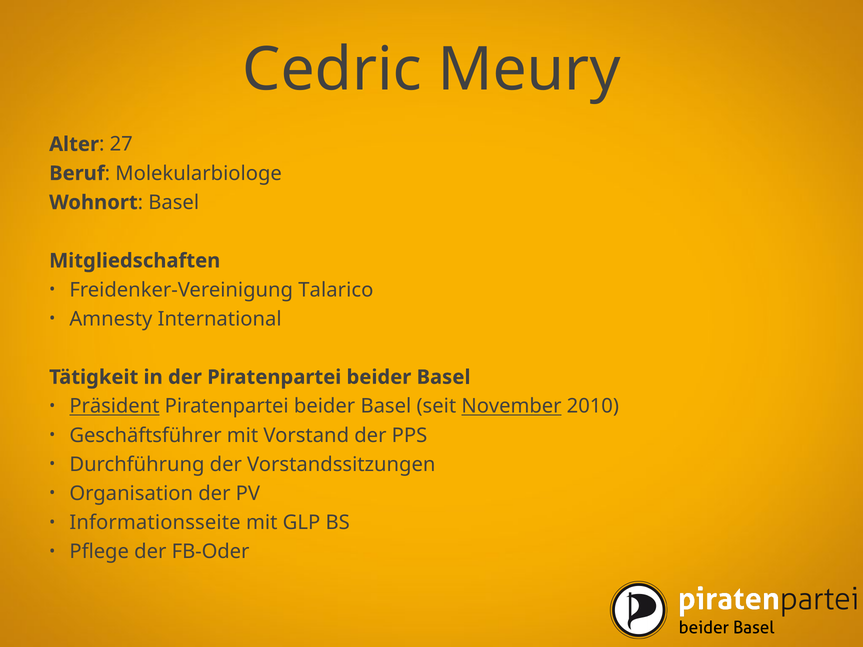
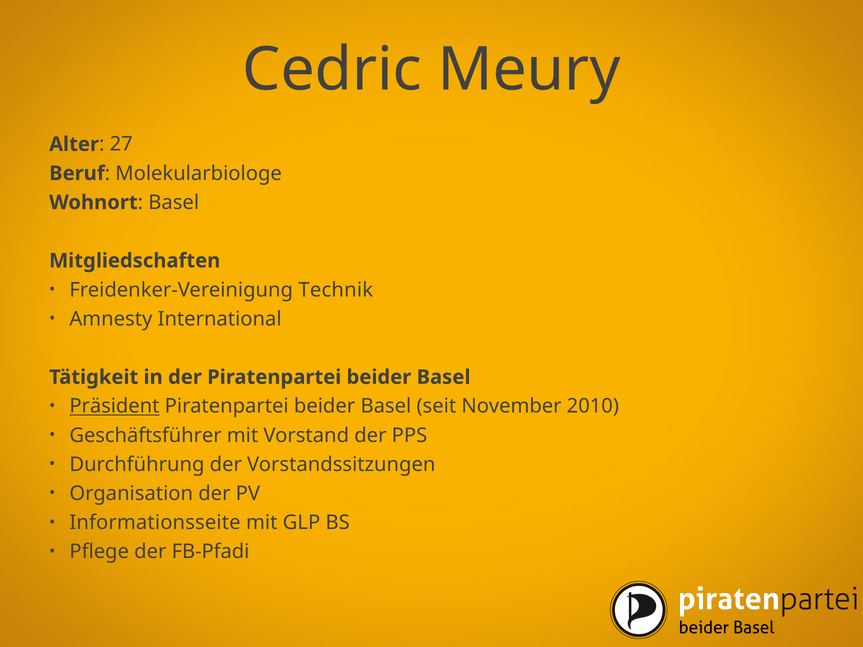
Talarico: Talarico -> Technik (336, 290)
November underline: present -> none (511, 406)
FB-Oder: FB-Oder -> FB-Pfadi (211, 552)
